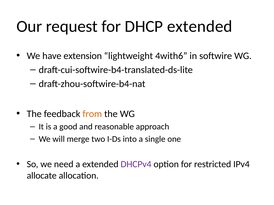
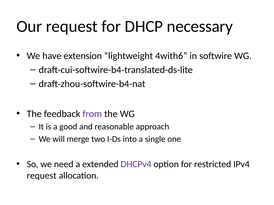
DHCP extended: extended -> necessary (200, 27)
from colour: orange -> purple (92, 114)
allocate: allocate -> request (42, 176)
